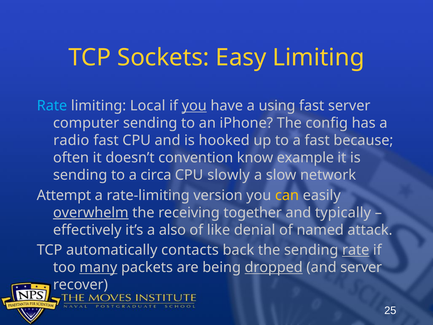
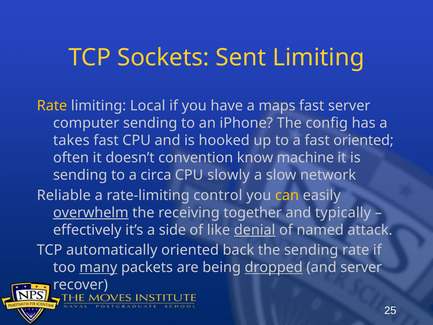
Easy: Easy -> Sent (241, 58)
Rate colour: light blue -> yellow (52, 106)
you underline: present -> none (194, 106)
using: using -> maps (277, 106)
radio: radio -> takes (71, 140)
fast because: because -> oriented (363, 140)
example: example -> machine (305, 158)
Attempt: Attempt -> Reliable (64, 195)
version: version -> control (218, 195)
also: also -> side (172, 230)
denial underline: none -> present (255, 230)
automatically contacts: contacts -> oriented (190, 250)
rate underline: present -> none (356, 250)
